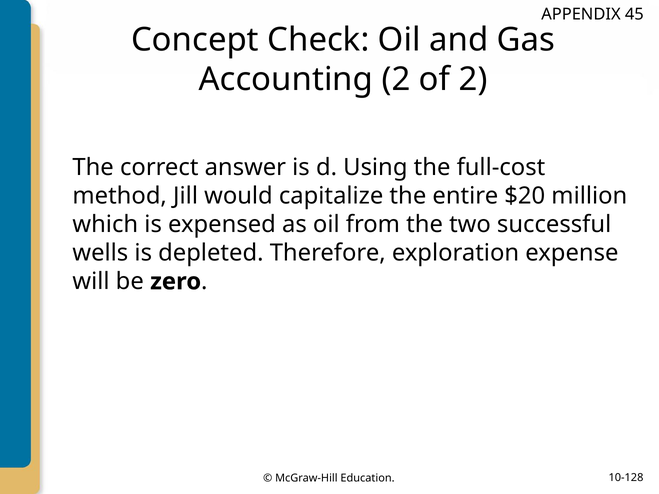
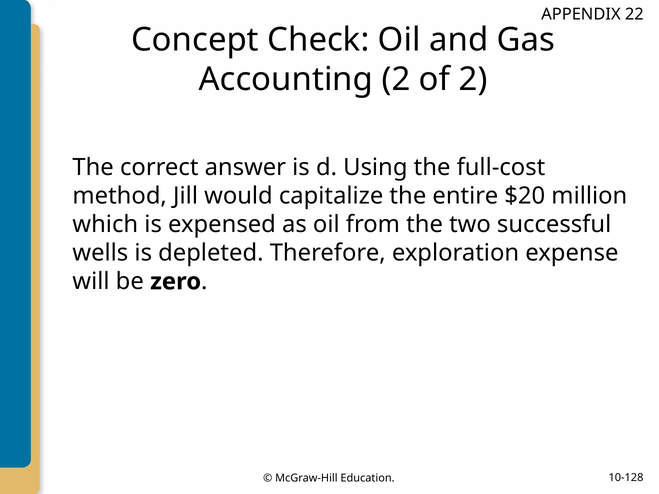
45: 45 -> 22 (634, 14)
